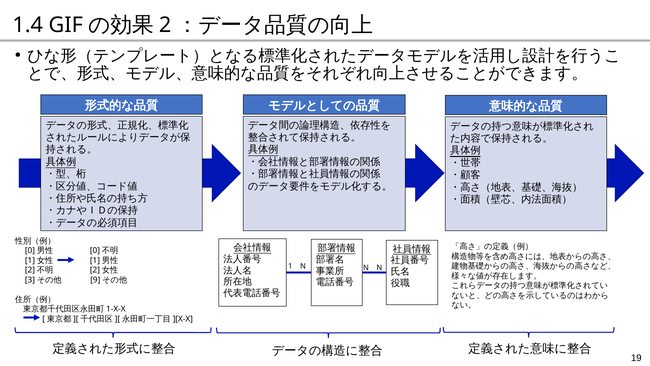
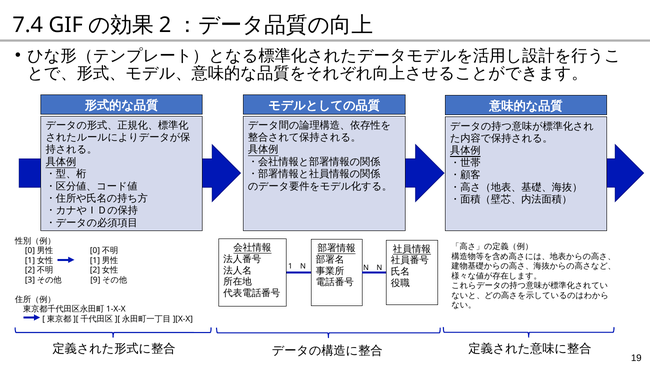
1.4: 1.4 -> 7.4 (28, 25)
